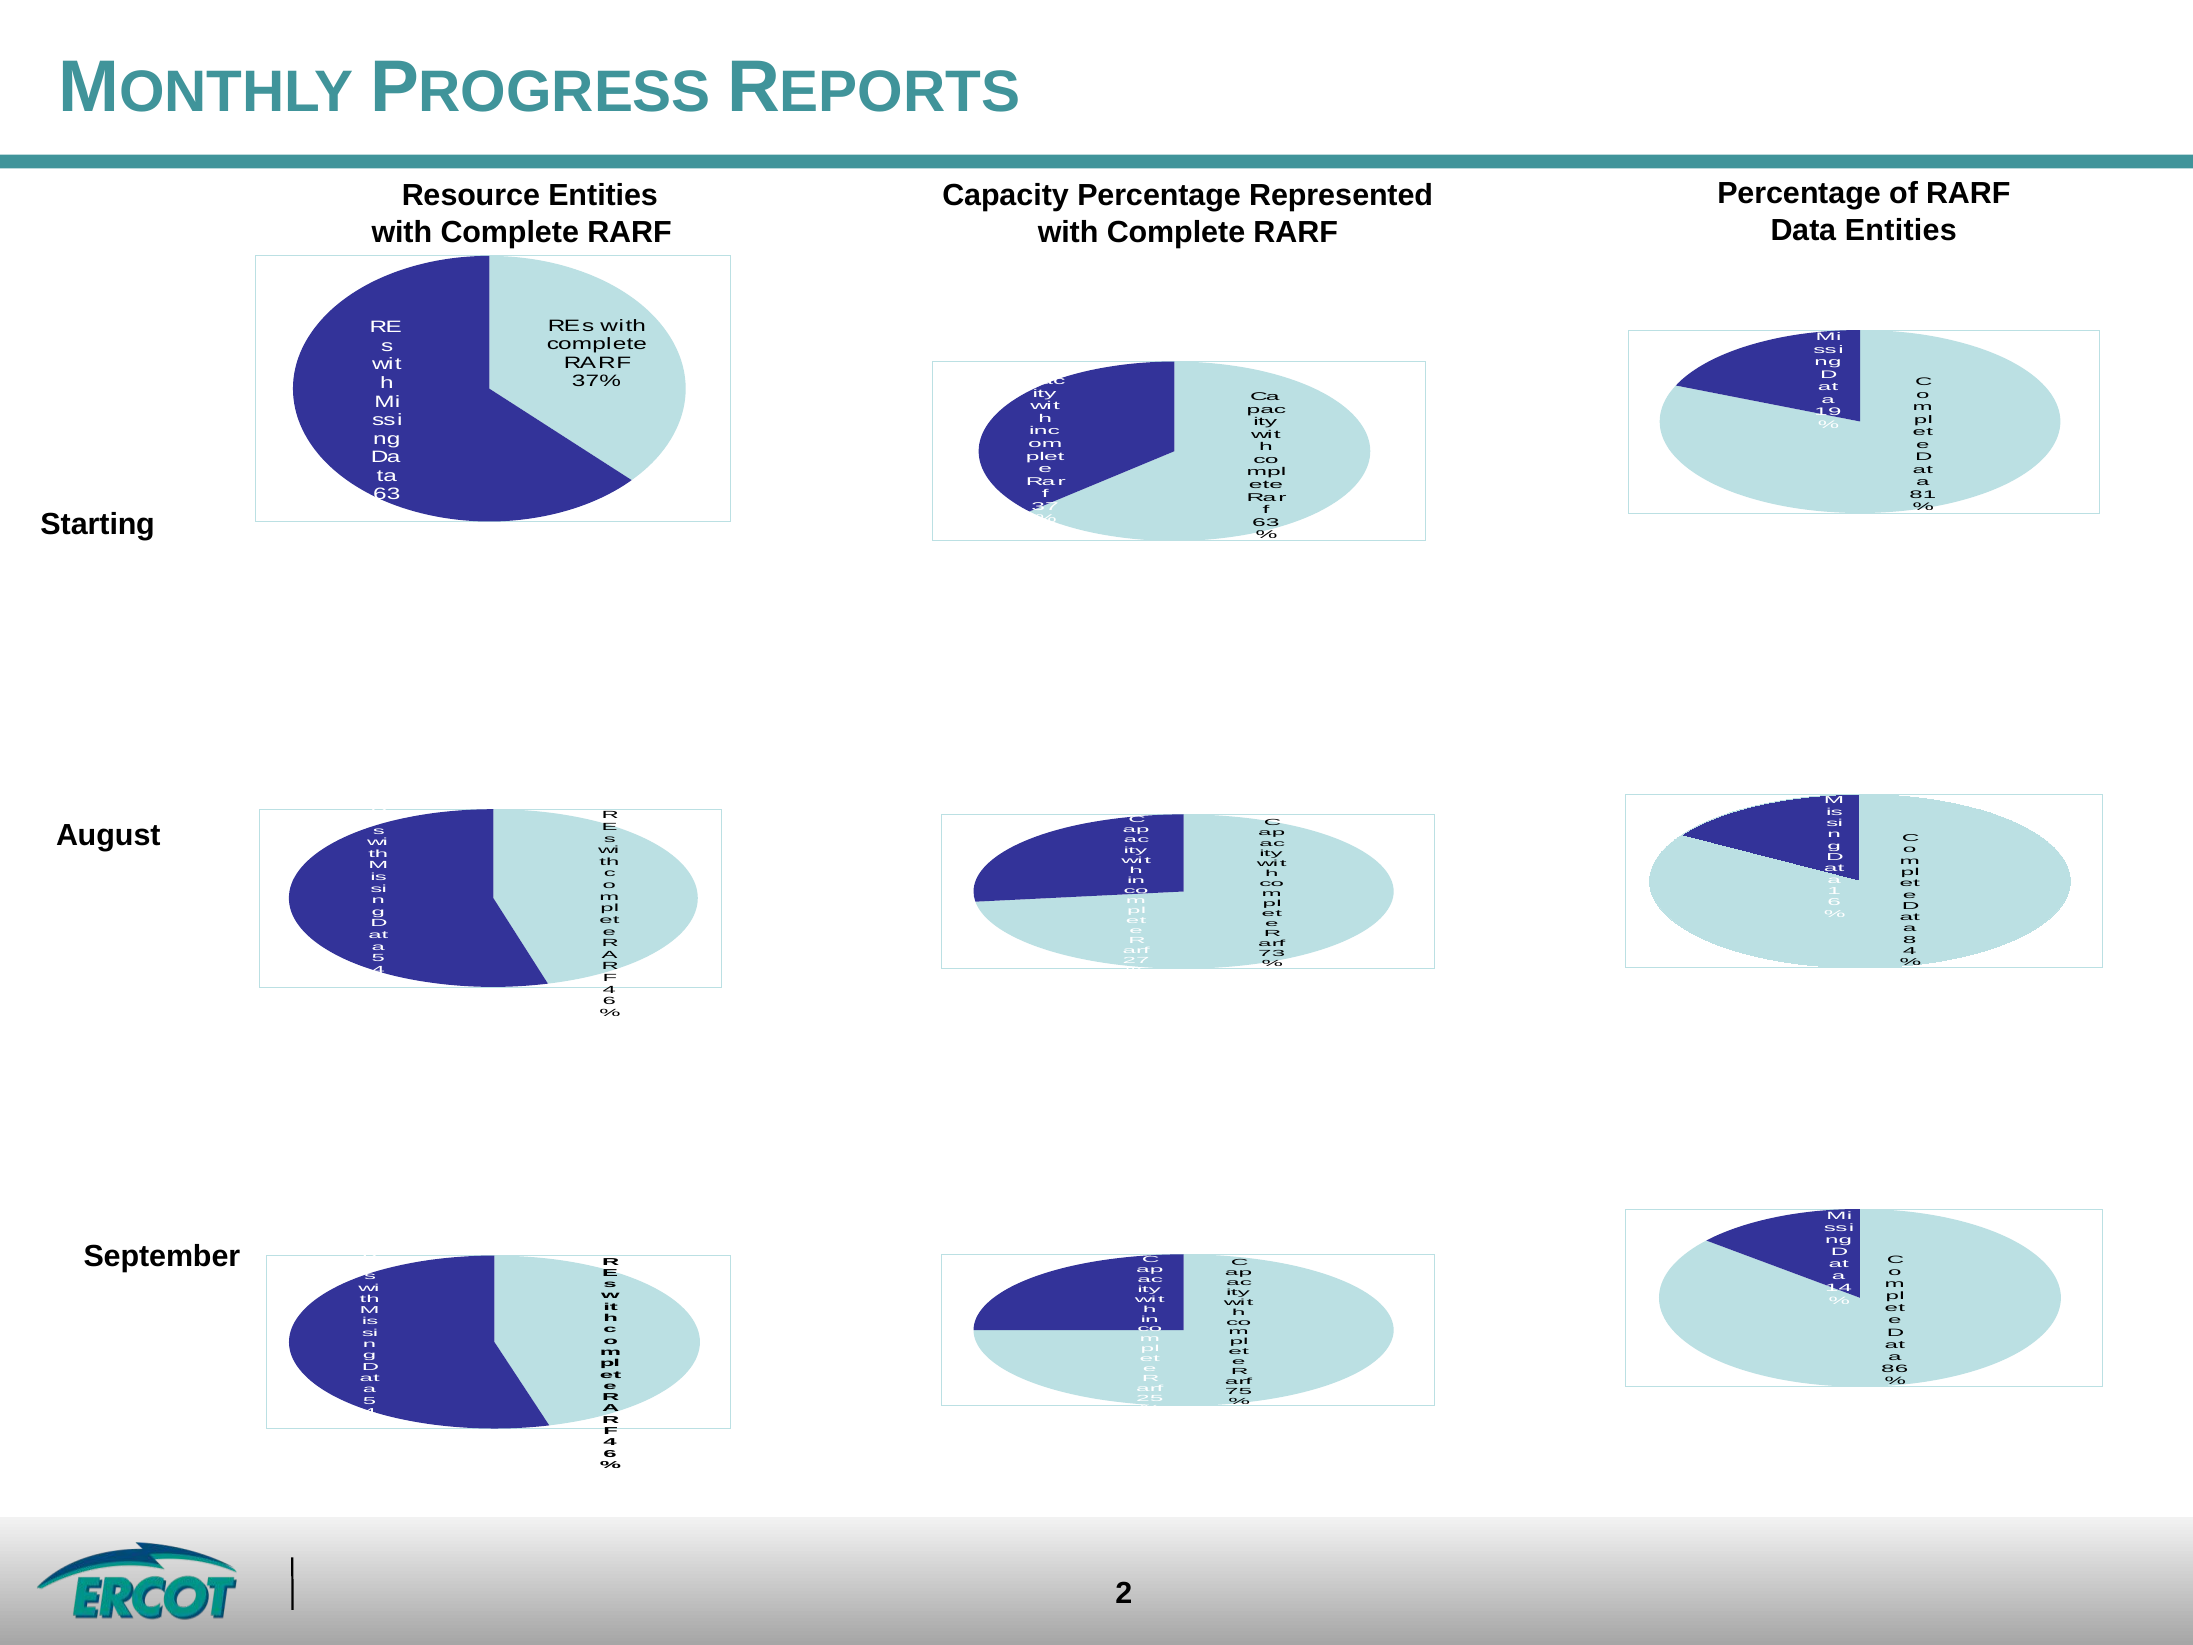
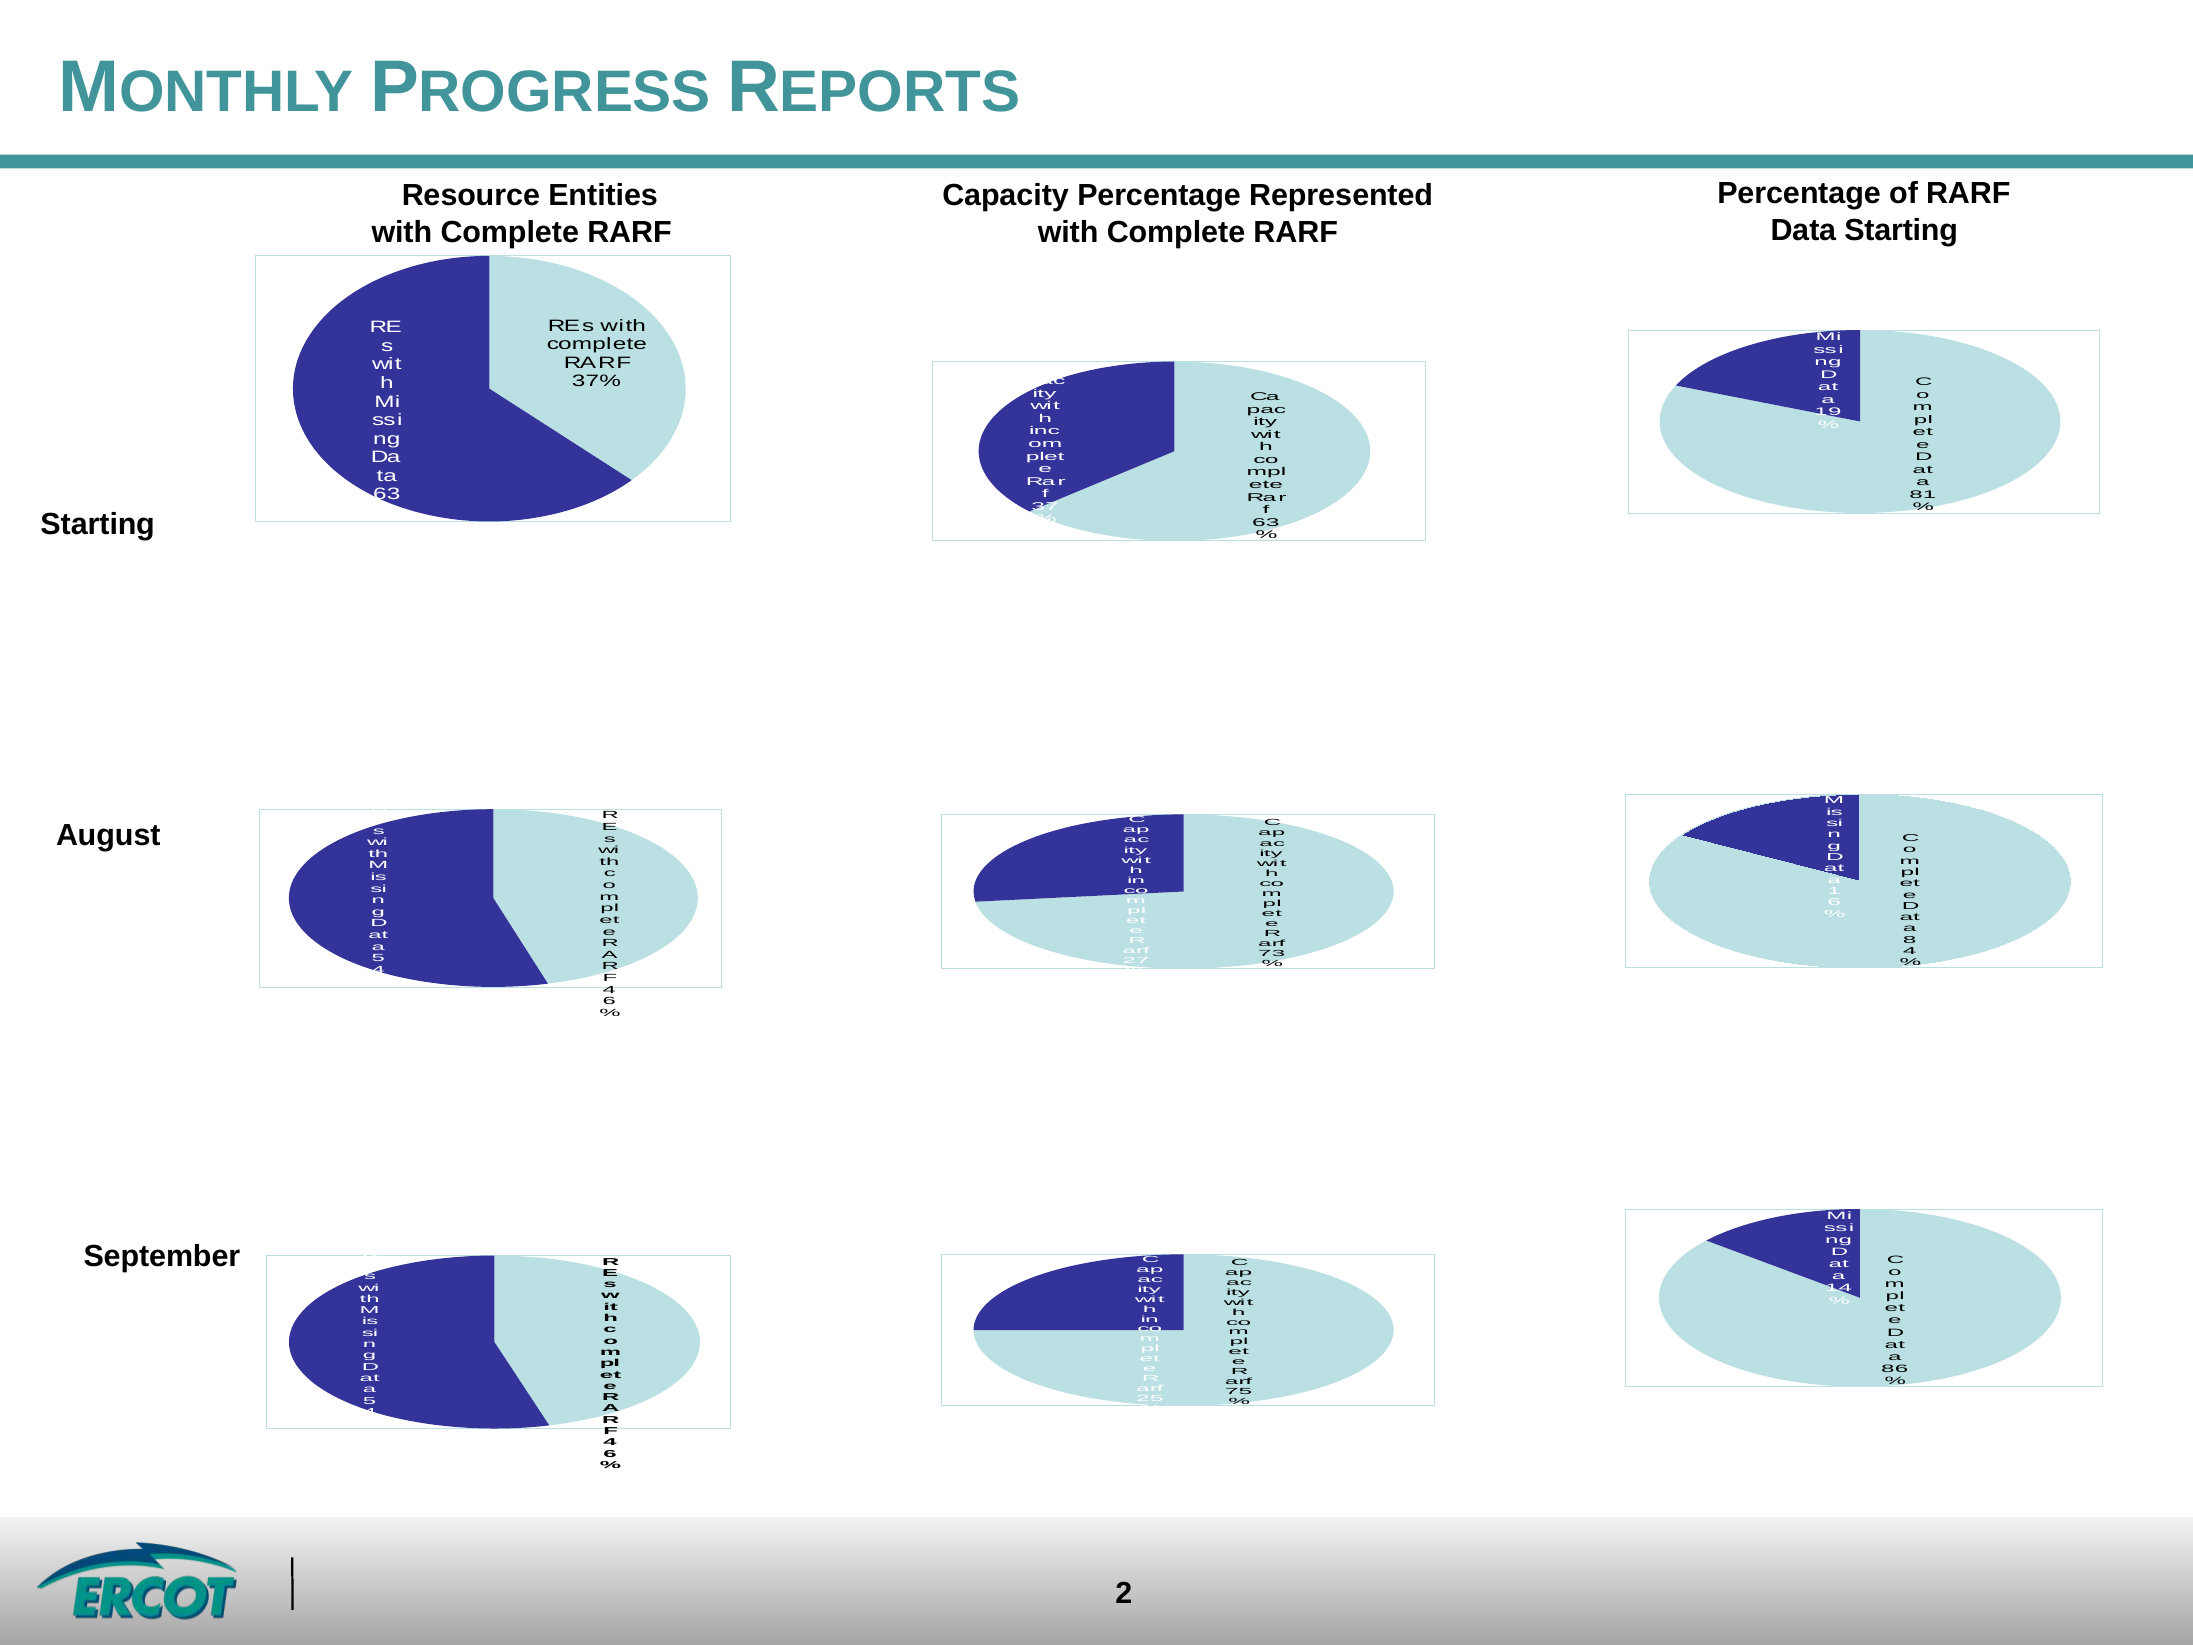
Data Entities: Entities -> Starting (1901, 230)
